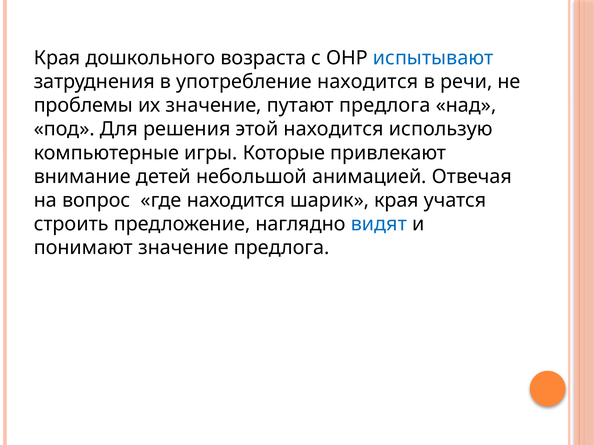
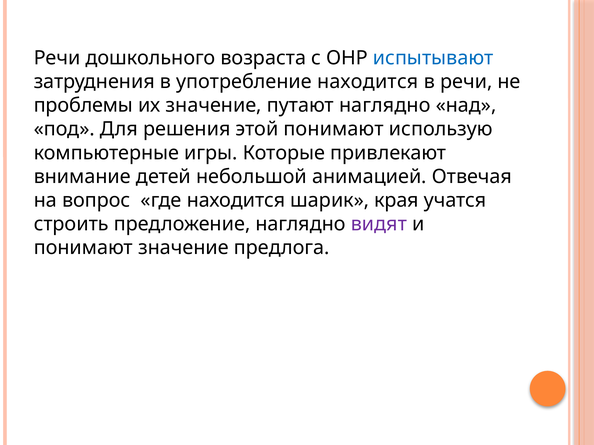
Края: Края -> Речи (57, 58)
путают предлога: предлога -> наглядно (385, 105)
этой находится: находится -> понимают (334, 129)
видят colour: blue -> purple (379, 224)
